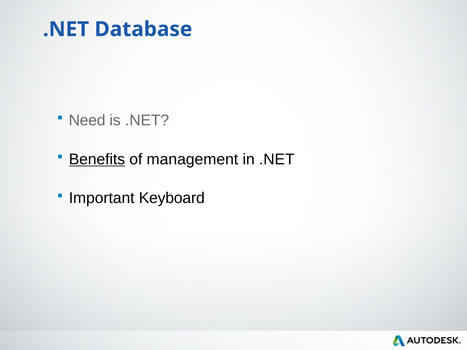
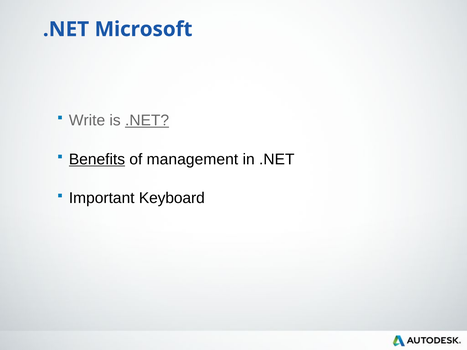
Database: Database -> Microsoft (144, 29)
Need: Need -> Write (87, 121)
.NET underline: none -> present (147, 121)
